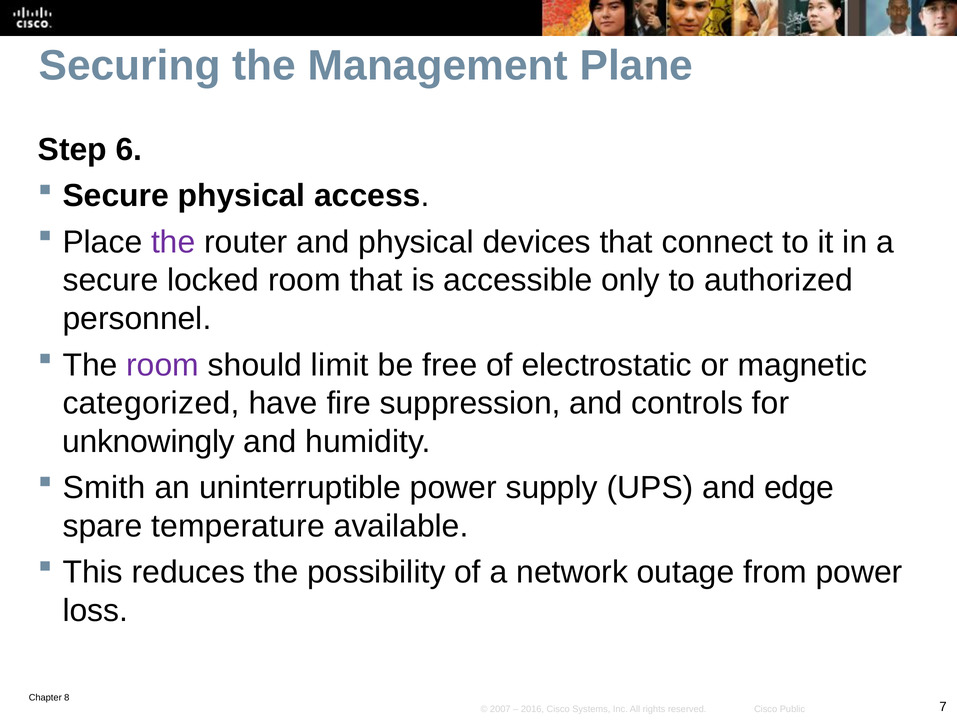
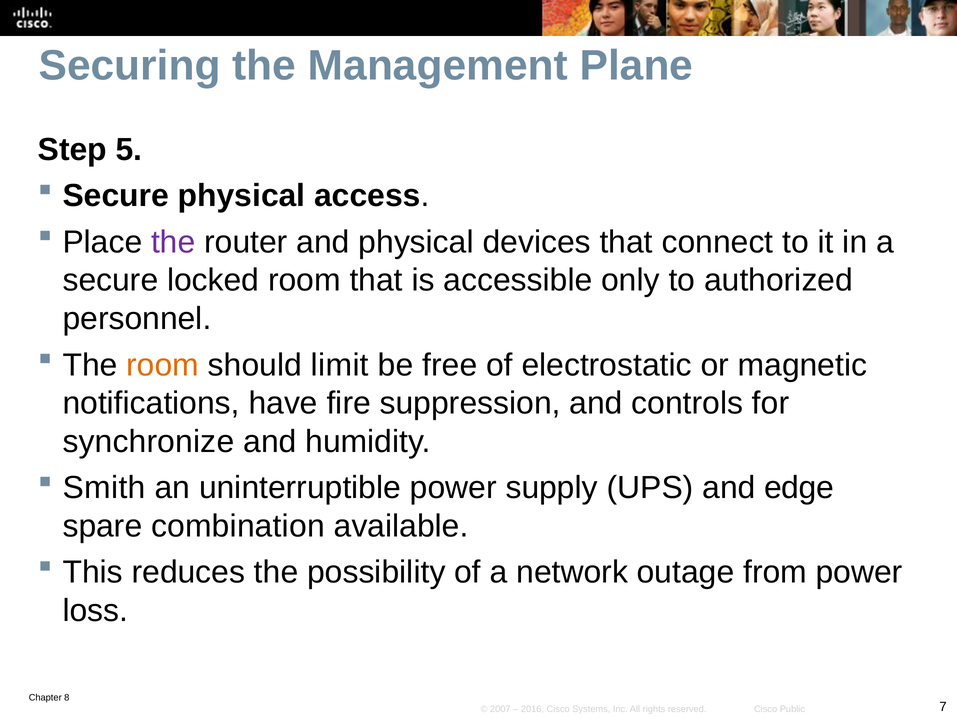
6: 6 -> 5 (129, 150)
room colour: purple -> orange (163, 365)
categorized: categorized -> notifications (151, 403)
unknowingly: unknowingly -> synchronize (148, 441)
temperature: temperature -> combination (238, 526)
